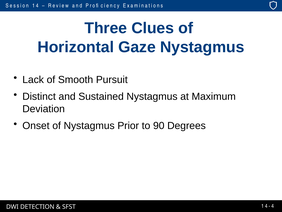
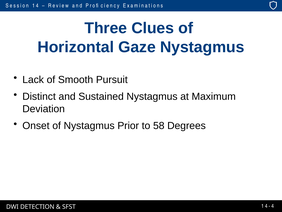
90: 90 -> 58 (159, 126)
